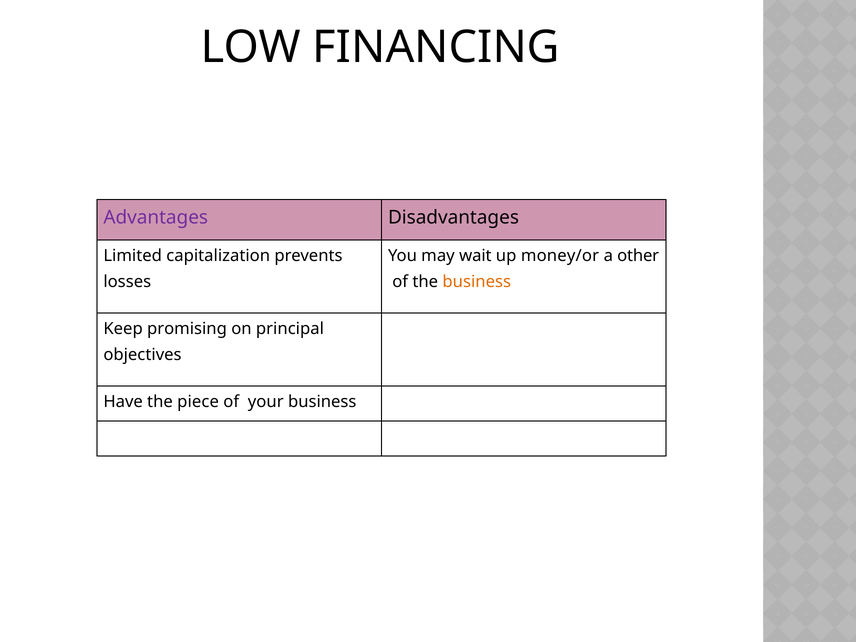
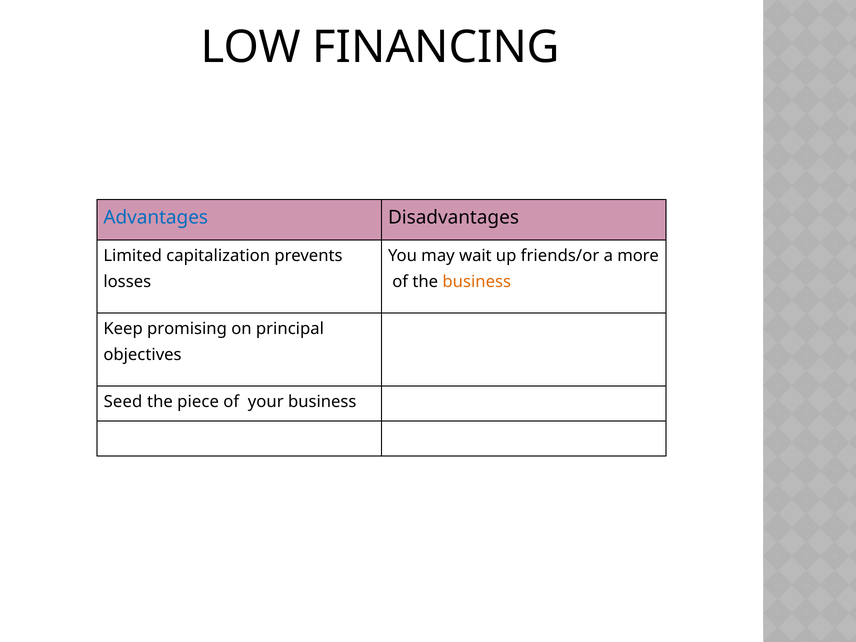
Advantages colour: purple -> blue (156, 218)
money/or: money/or -> friends/or (560, 256)
other: other -> more (638, 256)
Have: Have -> Seed (123, 402)
